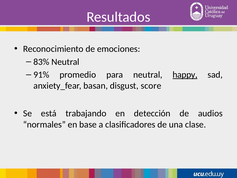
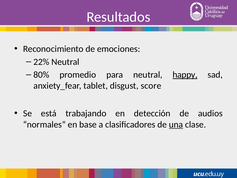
83%: 83% -> 22% (41, 62)
91%: 91% -> 80% (41, 75)
basan: basan -> tablet (96, 86)
una underline: none -> present (176, 124)
